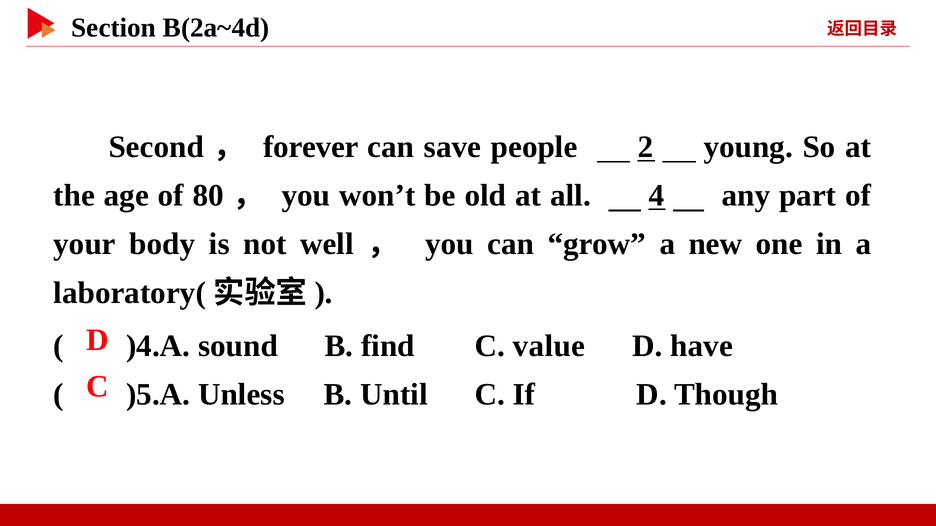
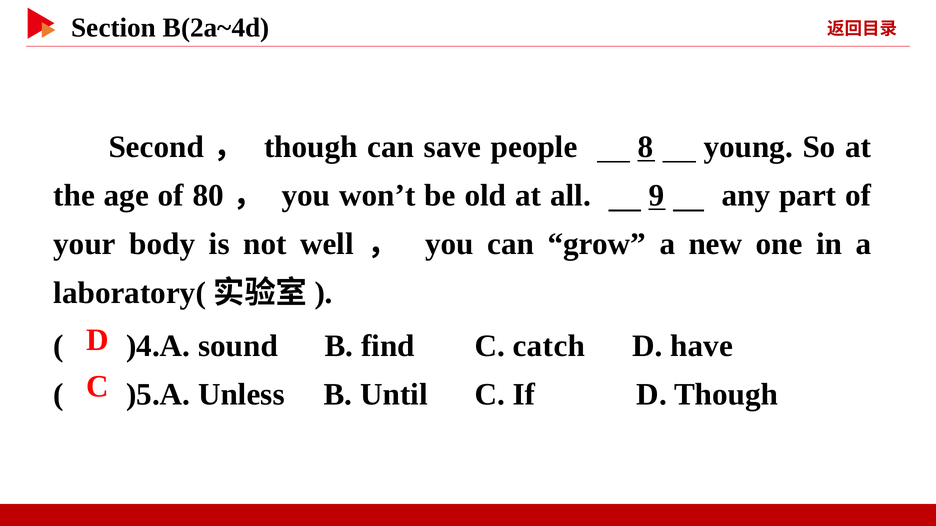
forever: forever -> though (311, 147)
2: 2 -> 8 (645, 147)
4: 4 -> 9 (656, 196)
value: value -> catch (549, 346)
